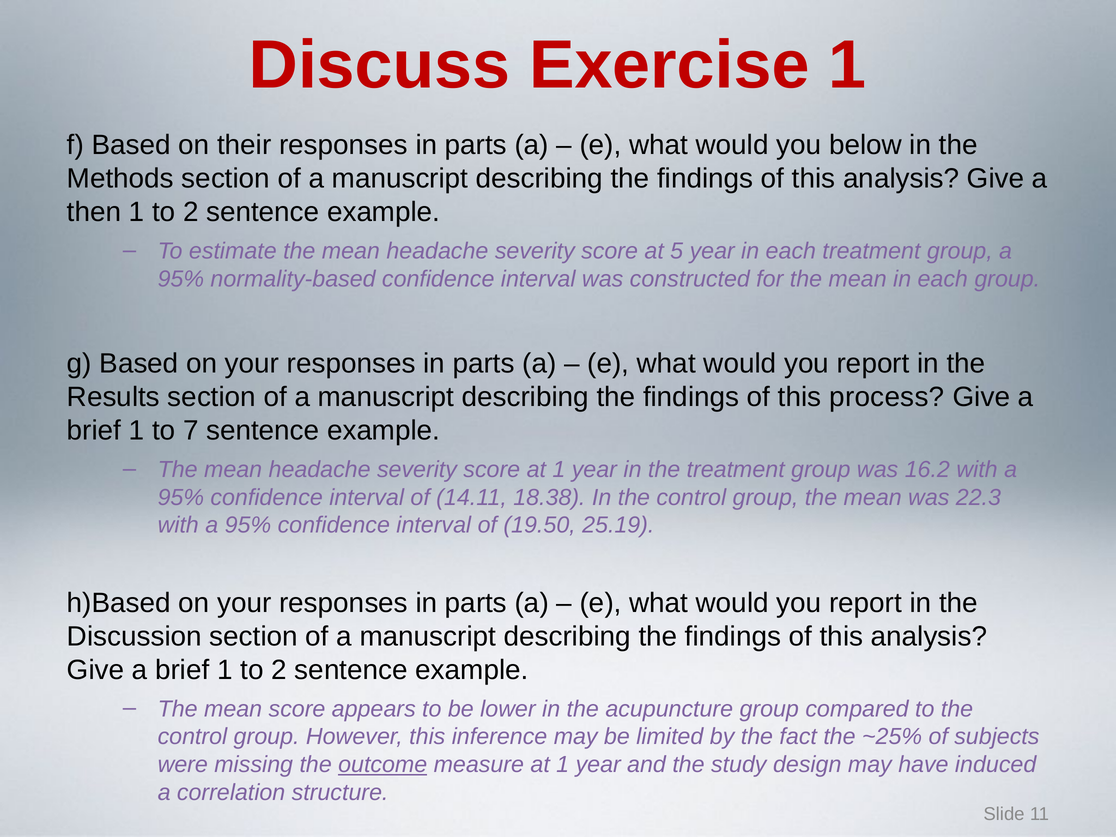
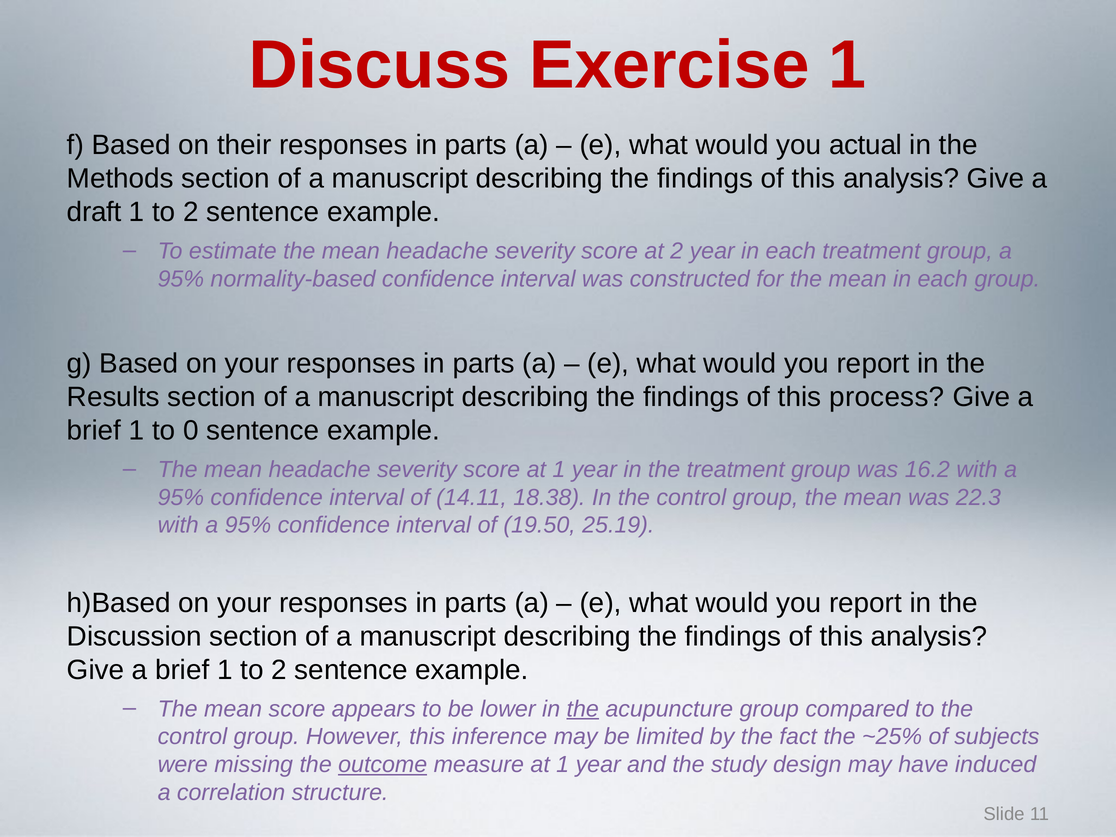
below: below -> actual (866, 145)
then: then -> draft (94, 212)
at 5: 5 -> 2 (677, 251)
7: 7 -> 0 (191, 430)
the underline: none -> present (583, 709)
